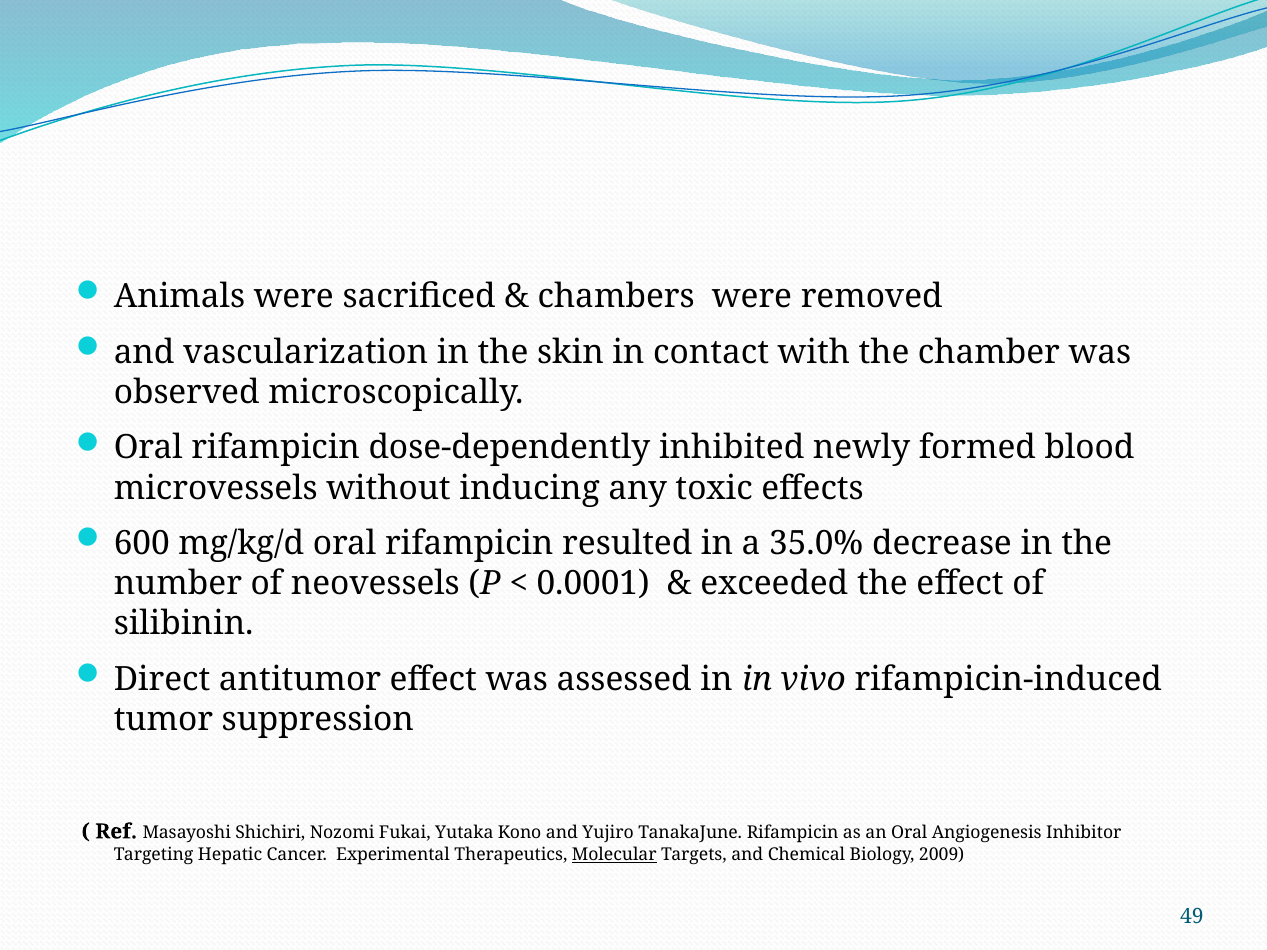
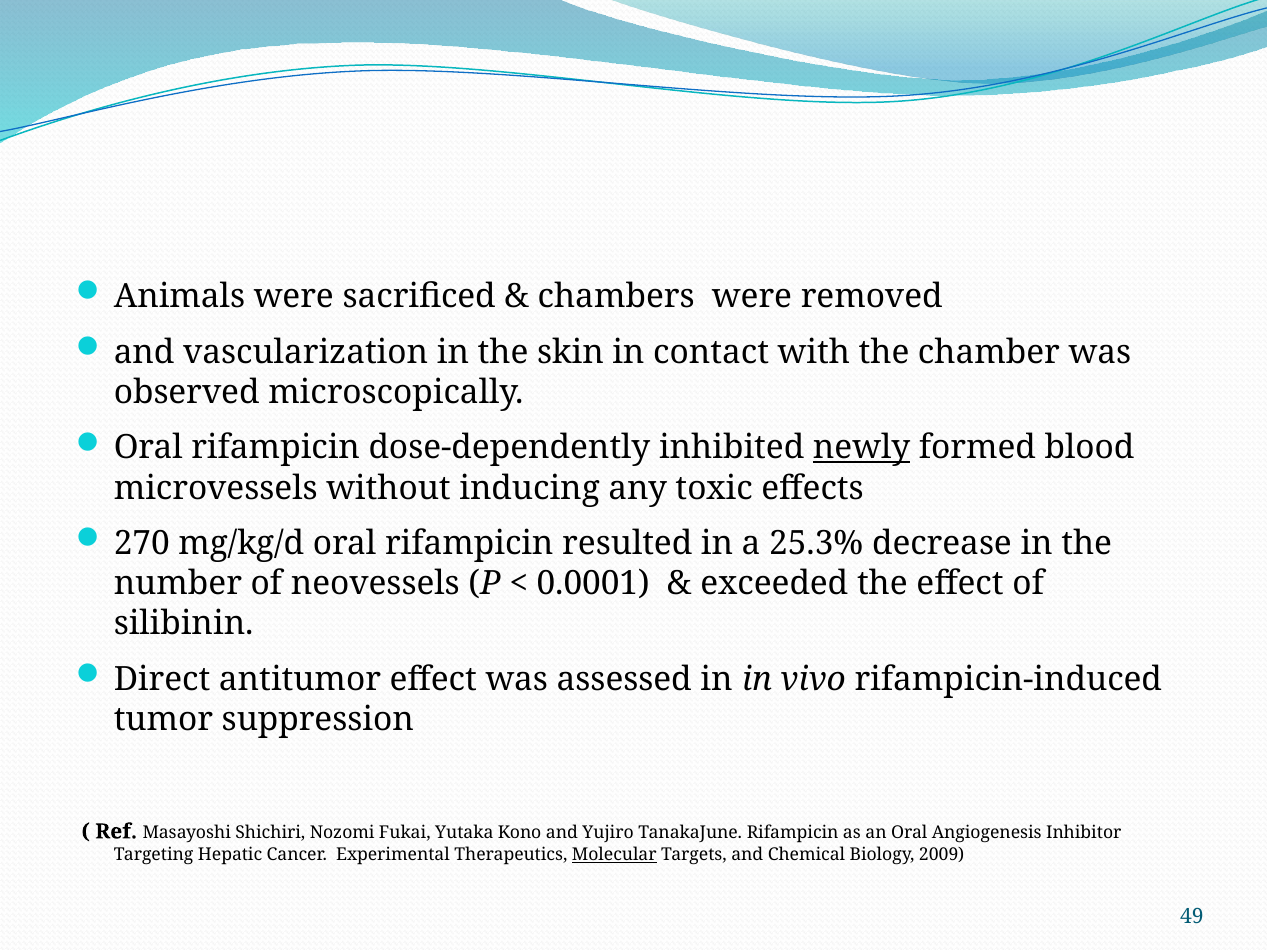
newly underline: none -> present (862, 448)
600: 600 -> 270 (142, 544)
35.0%: 35.0% -> 25.3% (816, 544)
